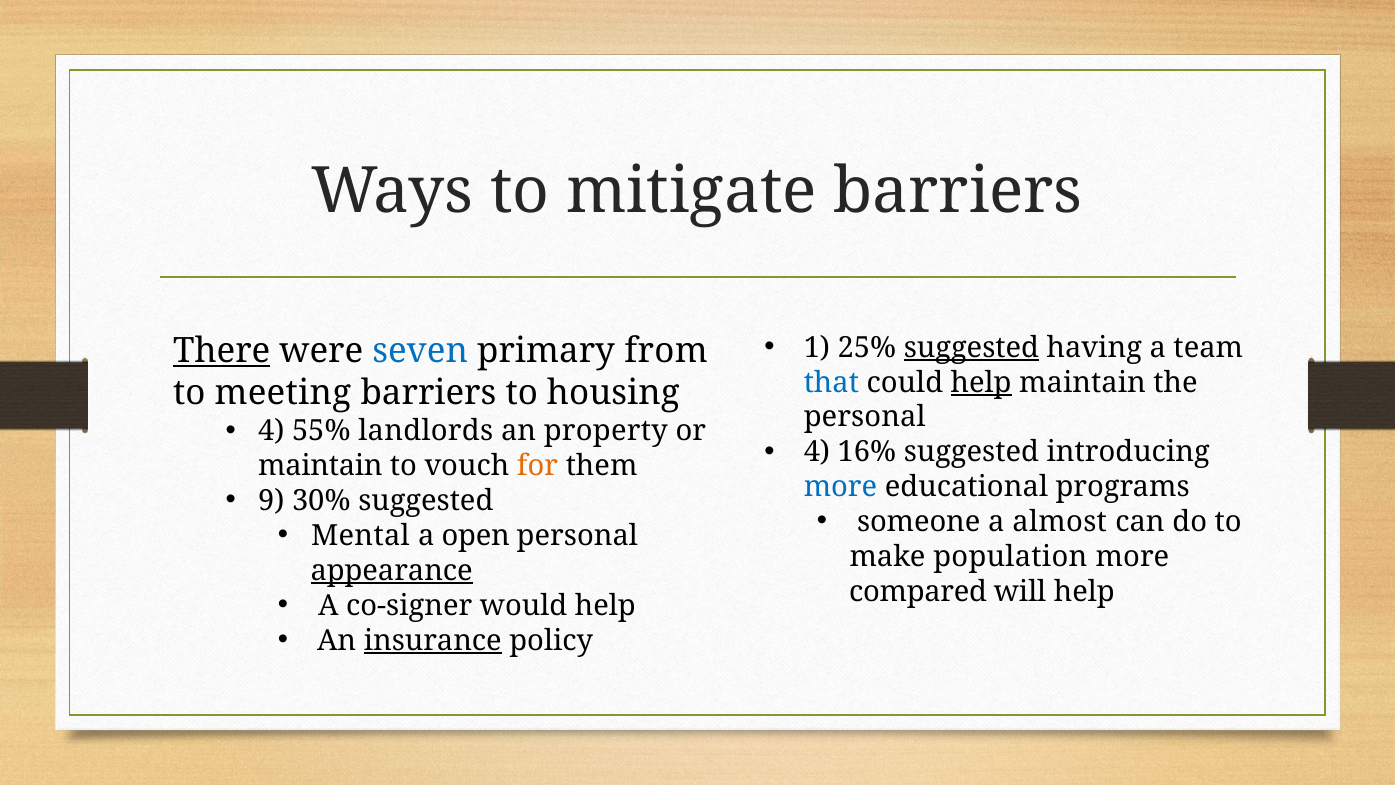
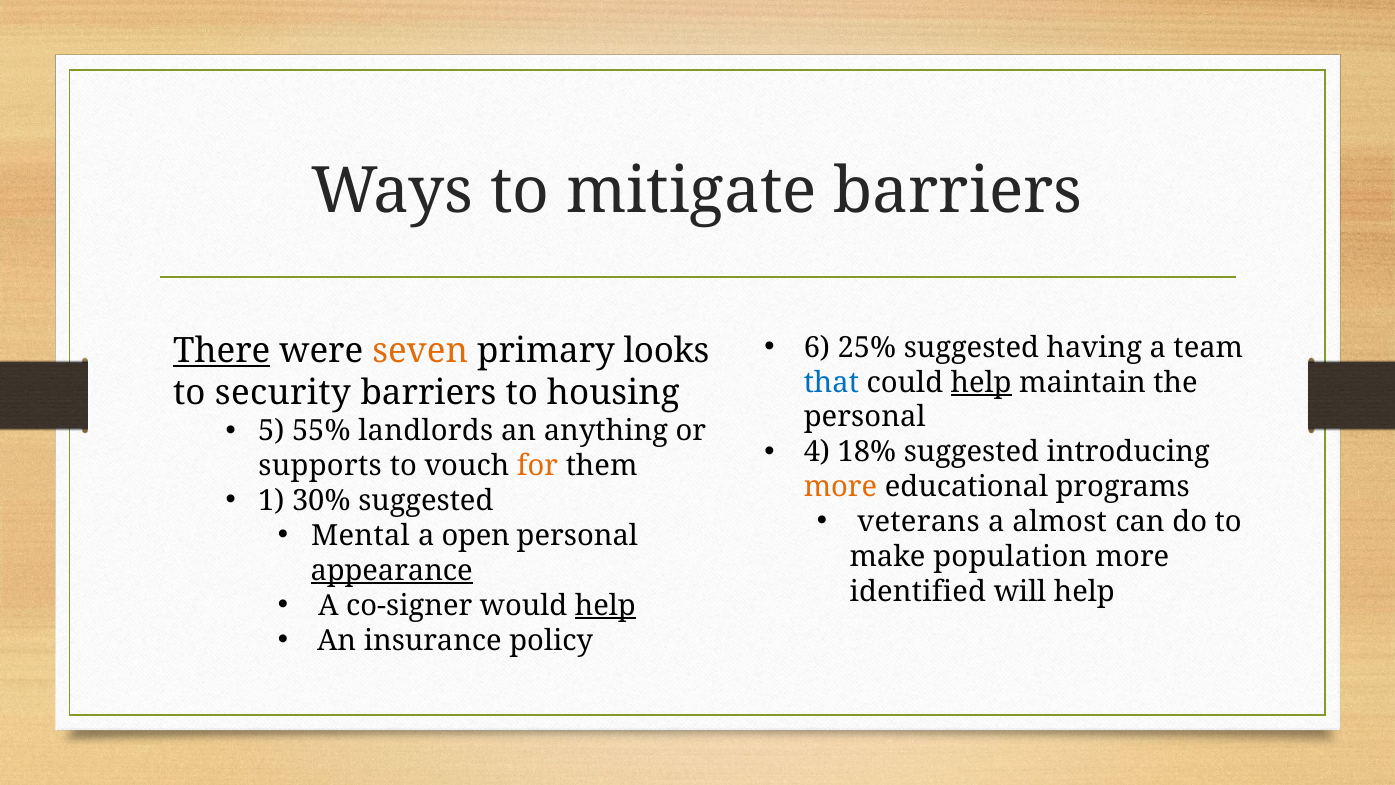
1: 1 -> 6 (817, 347)
suggested underline: present -> none (971, 347)
seven colour: blue -> orange (420, 351)
from: from -> looks (666, 351)
meeting: meeting -> security (283, 393)
4: 4 -> 5 (271, 431)
property: property -> anything (606, 431)
16%: 16% -> 18% (867, 452)
maintain: maintain -> supports (320, 466)
more colour: blue -> orange (840, 487)
9: 9 -> 1 (271, 501)
someone: someone -> veterans (919, 522)
compared: compared -> identified (918, 592)
help underline: none -> present (605, 606)
insurance underline: present -> none (433, 640)
